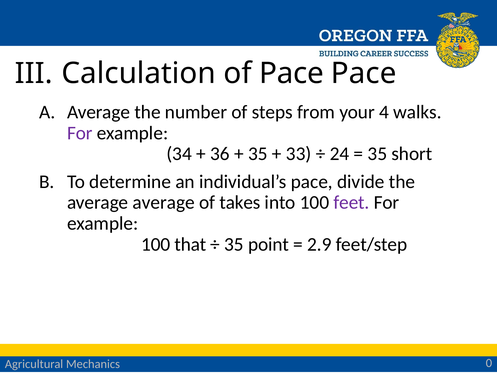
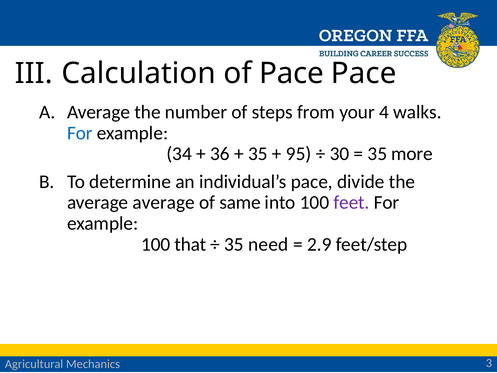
For colour: purple -> blue (80, 133)
33: 33 -> 95 (299, 154)
24: 24 -> 30 (339, 154)
short: short -> more (412, 154)
takes: takes -> same (240, 202)
point: point -> need (268, 244)
0: 0 -> 3 (489, 363)
